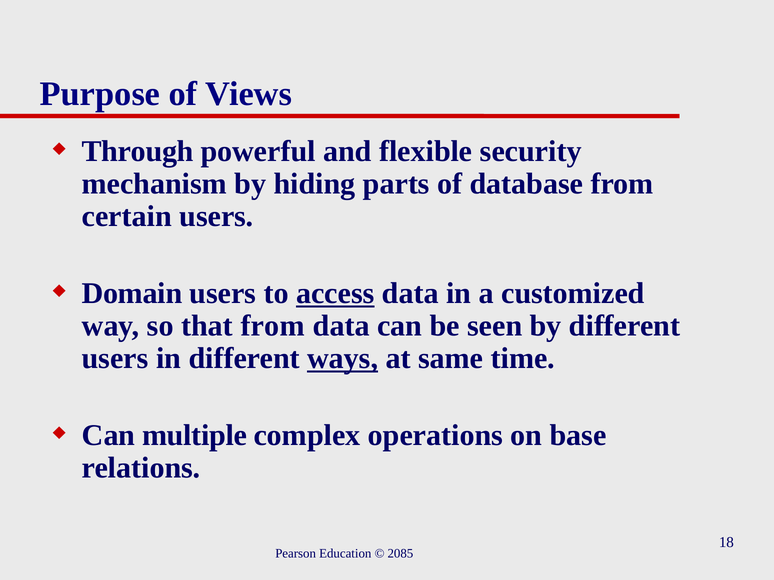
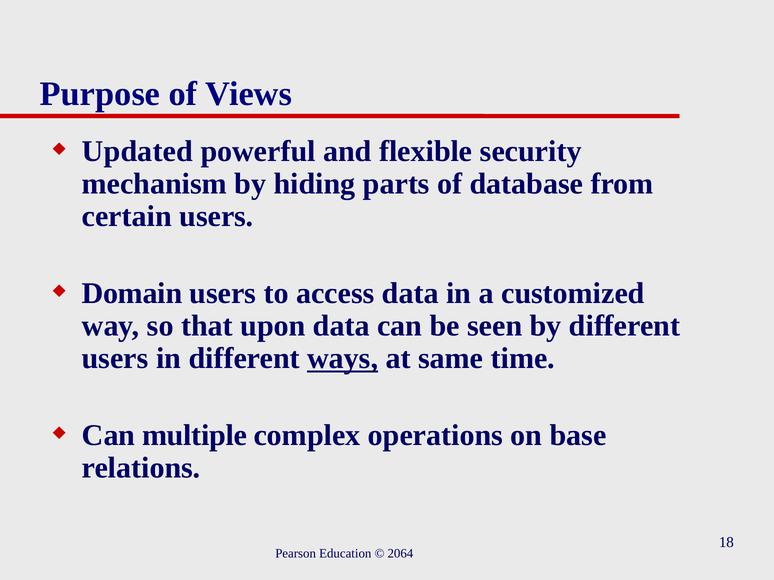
Through: Through -> Updated (137, 152)
access underline: present -> none (335, 294)
that from: from -> upon (273, 326)
2085: 2085 -> 2064 (400, 554)
